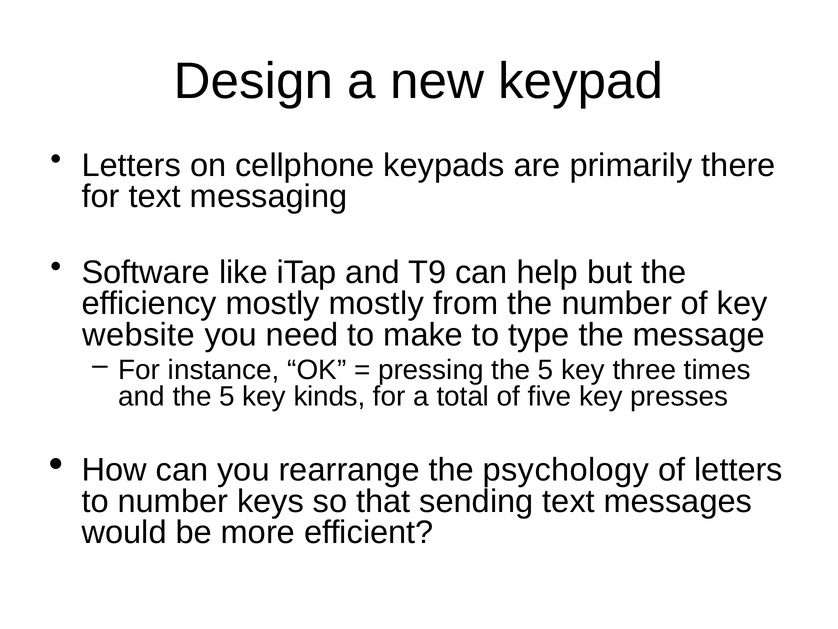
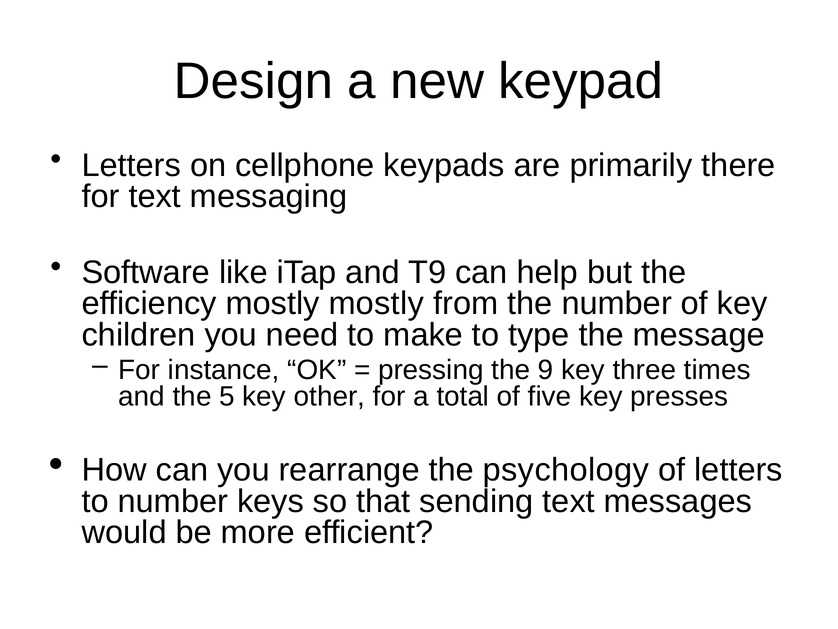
website: website -> children (139, 335)
pressing the 5: 5 -> 9 (546, 370)
kinds: kinds -> other (329, 396)
